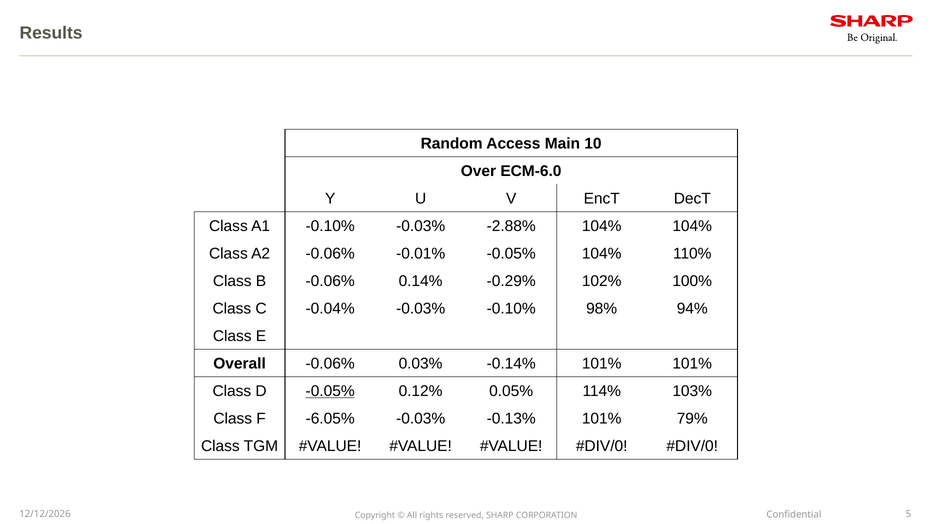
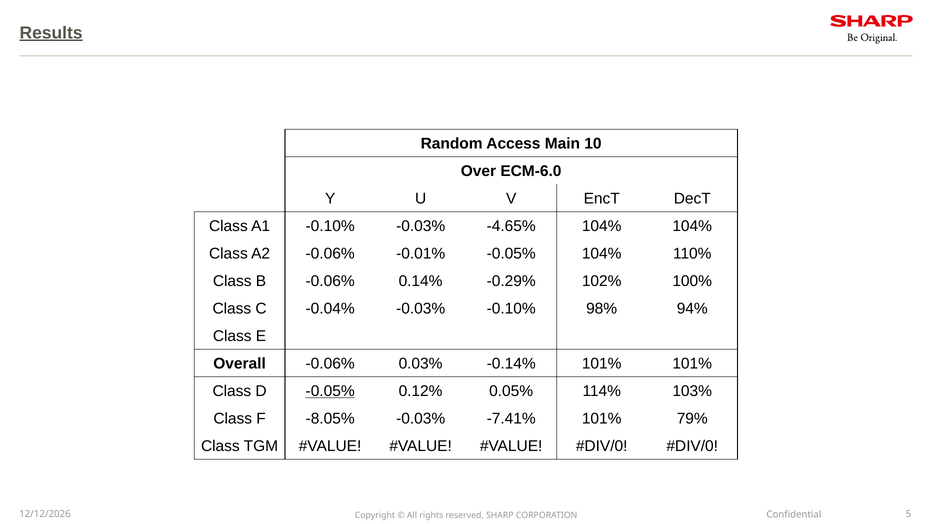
Results underline: none -> present (51, 33)
-2.88%: -2.88% -> -4.65% (511, 226)
-6.05%: -6.05% -> -8.05% (330, 419)
-0.13%: -0.13% -> -7.41% (511, 419)
